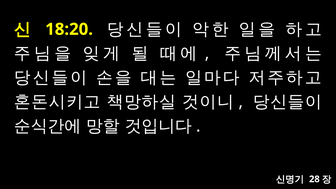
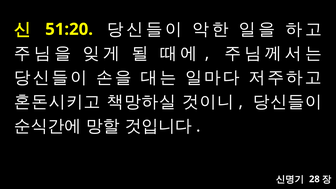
18:20: 18:20 -> 51:20 (69, 29)
